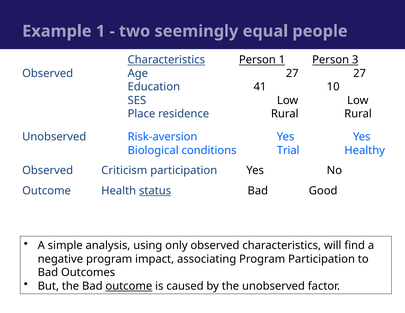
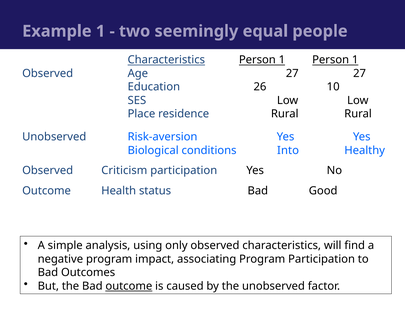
1 Person 3: 3 -> 1 (355, 60)
41: 41 -> 26 (260, 87)
Trial: Trial -> Into (288, 150)
status underline: present -> none (155, 191)
